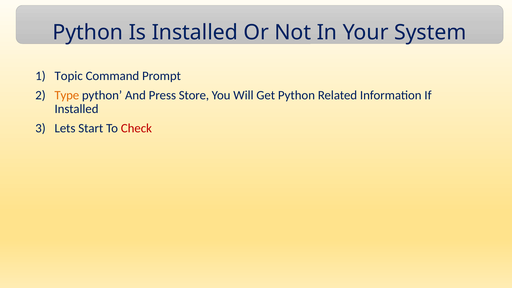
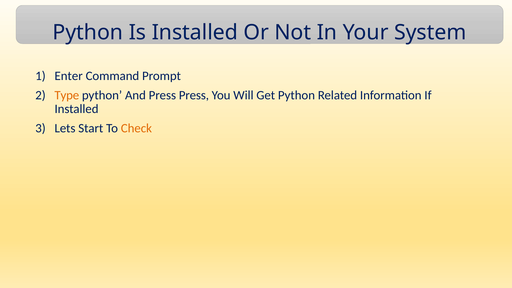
Topic: Topic -> Enter (69, 76)
Press Store: Store -> Press (194, 95)
Check colour: red -> orange (136, 128)
